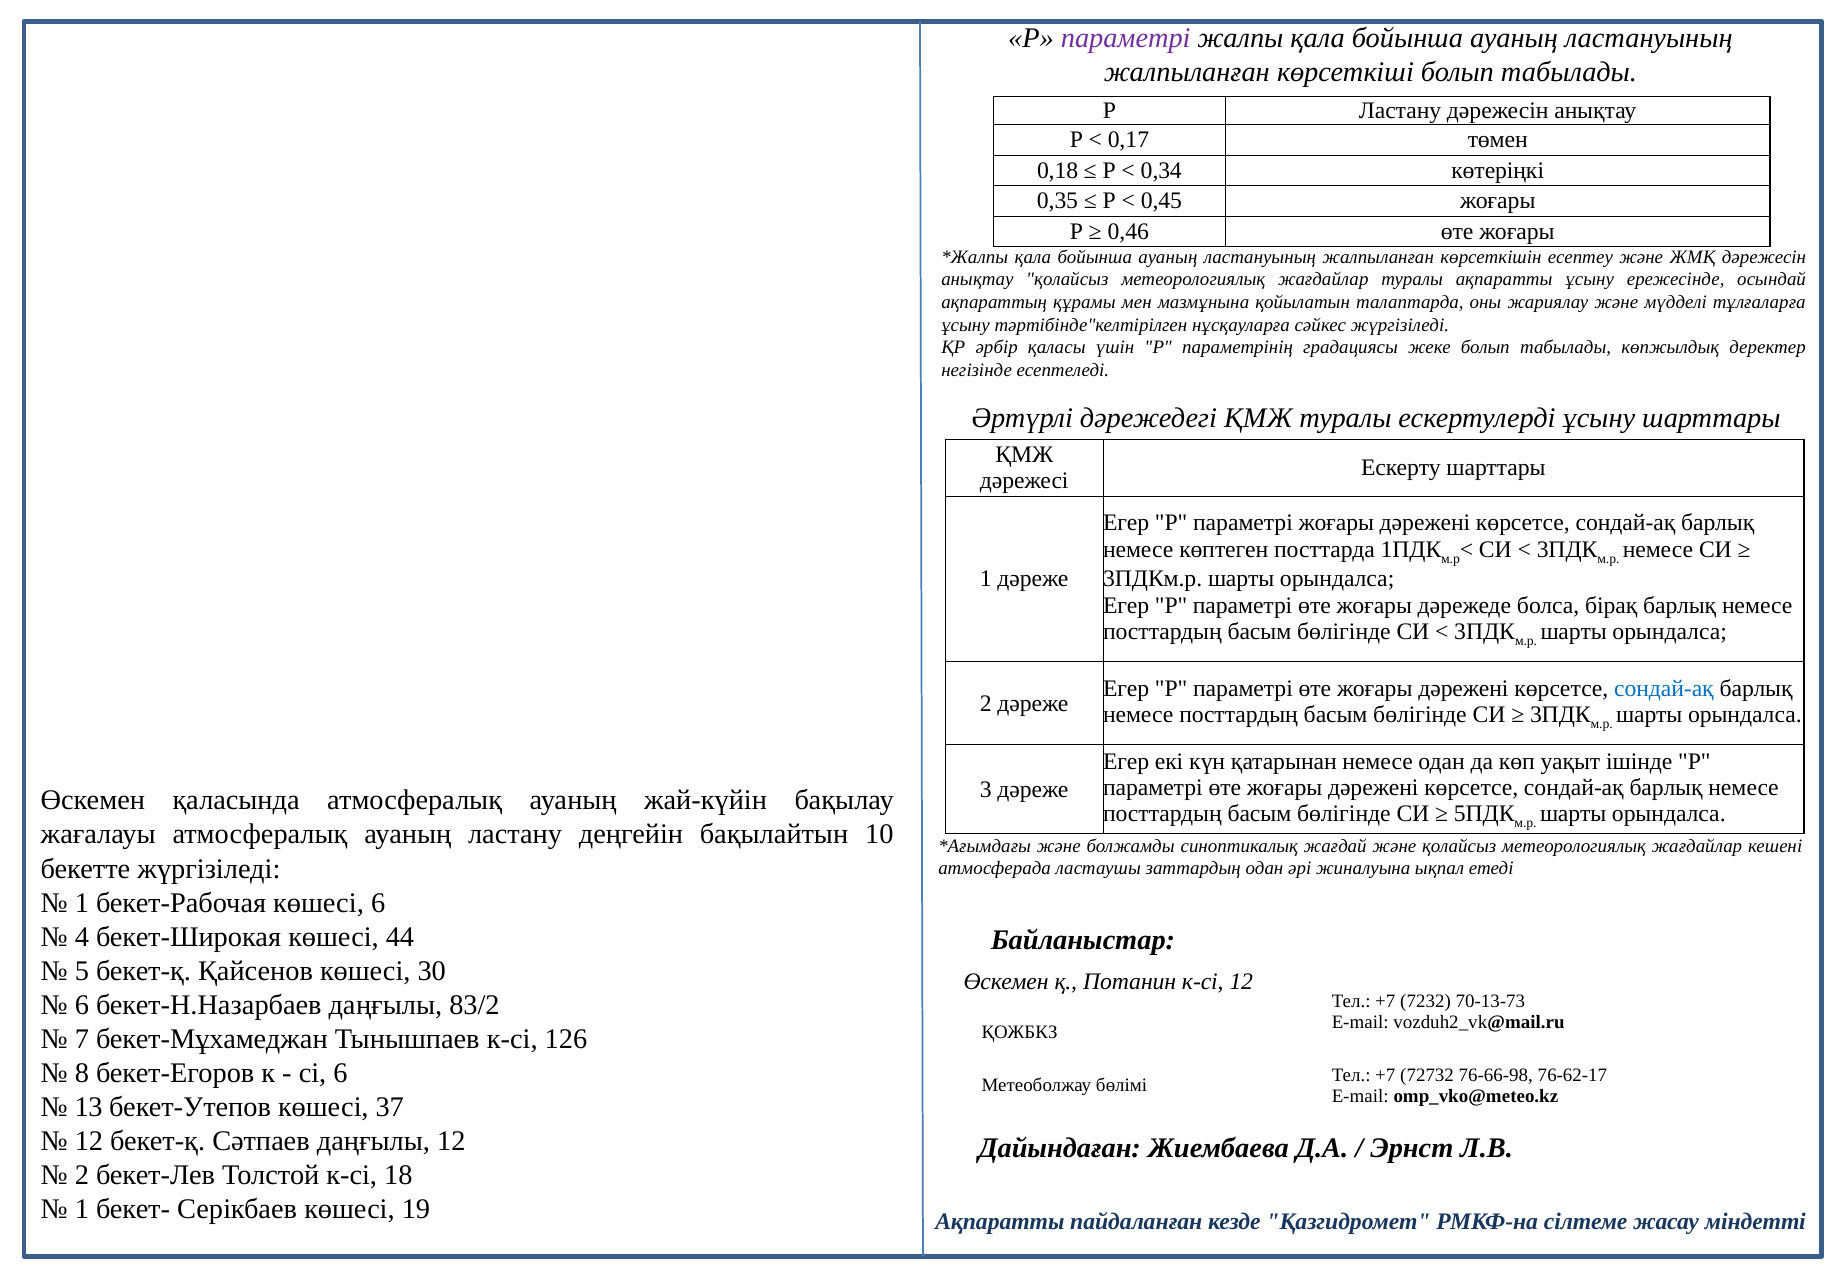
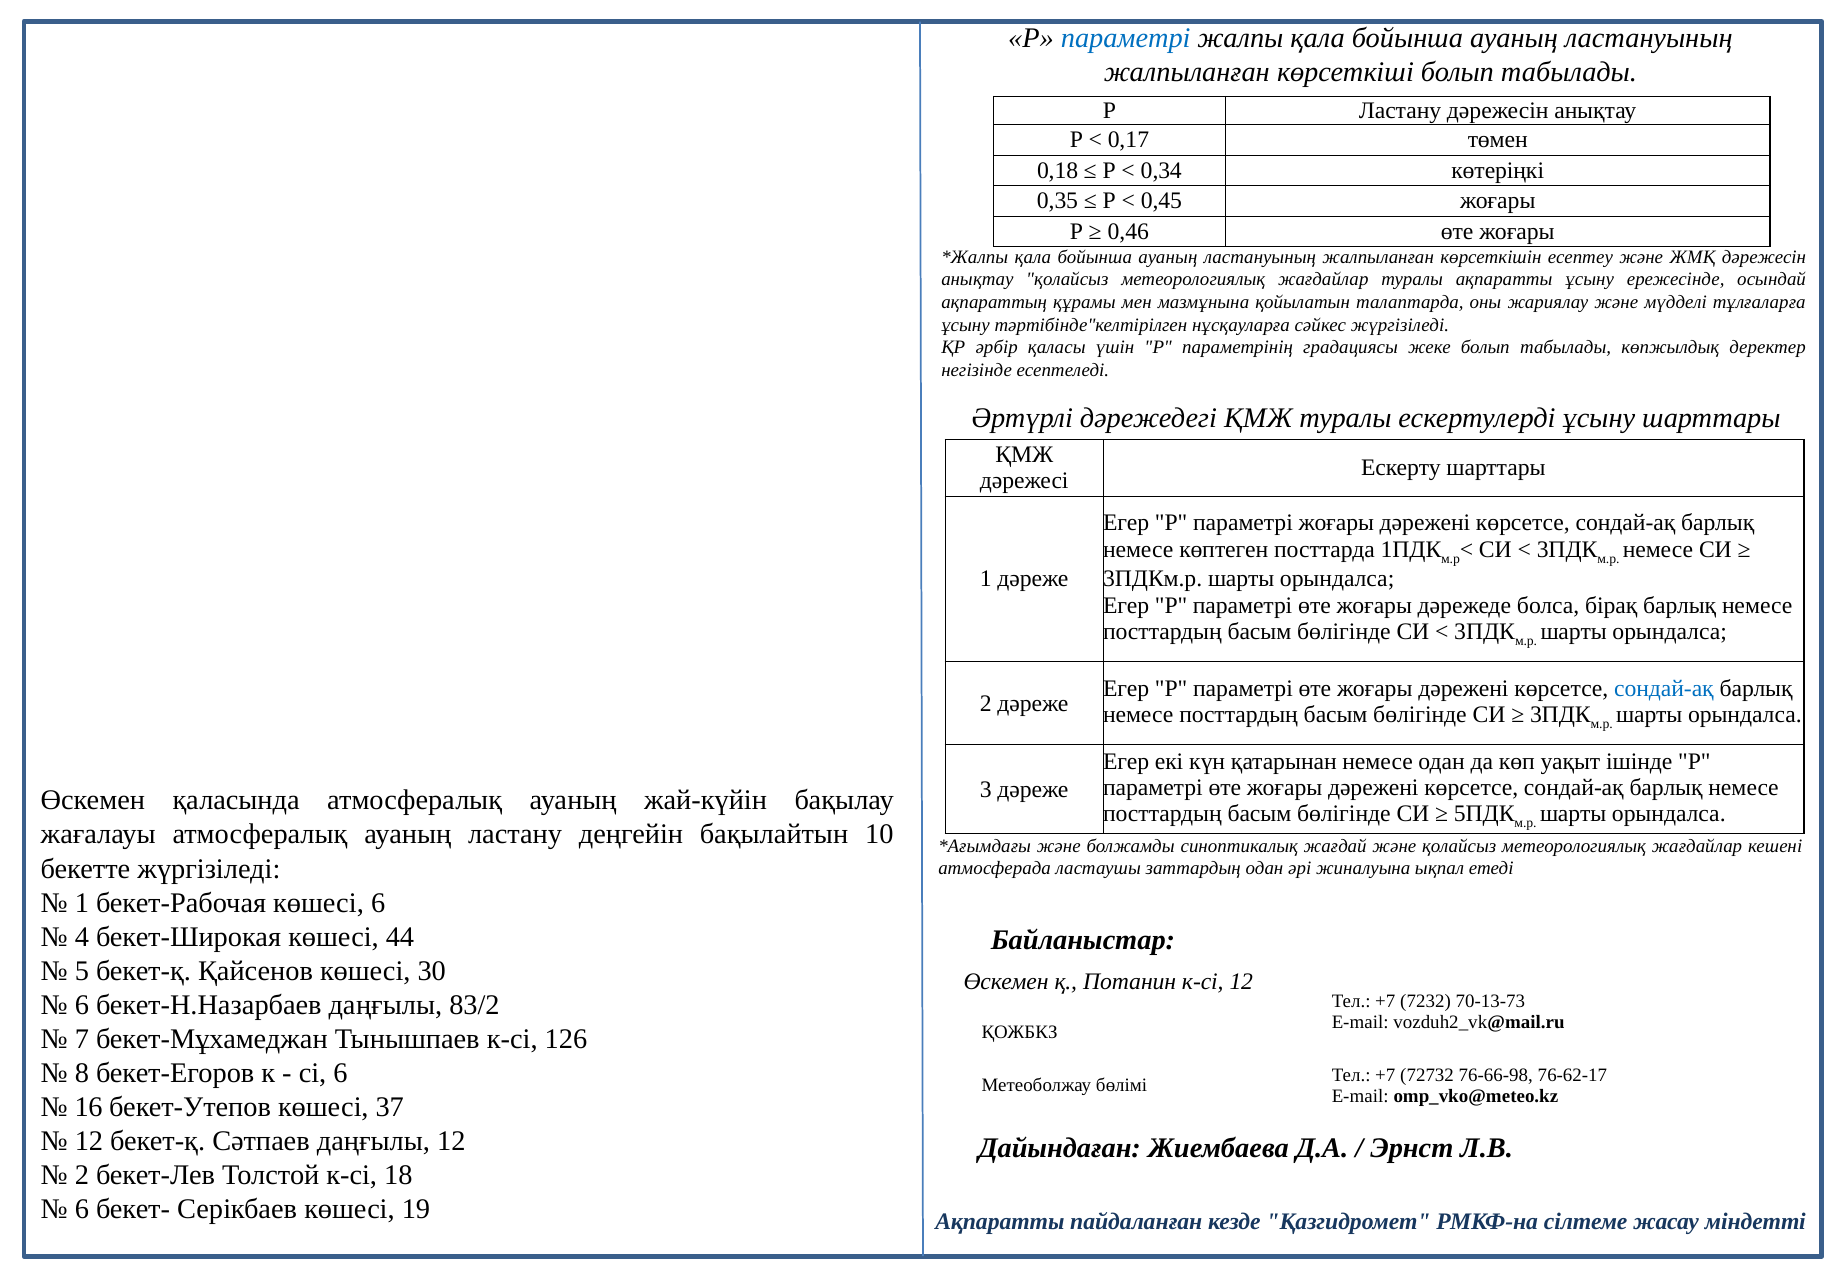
параметрі colour: purple -> blue (1126, 39)
13: 13 -> 16 (89, 1107)
1: 1 -> 6 (82, 1209)
